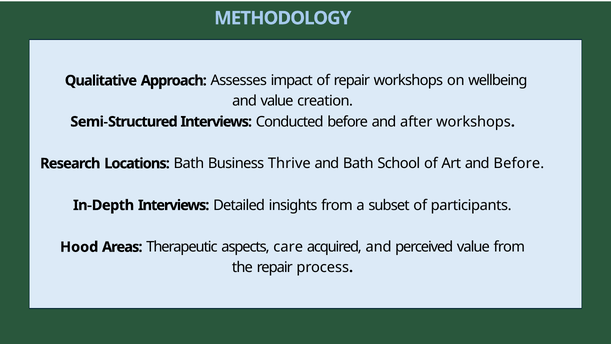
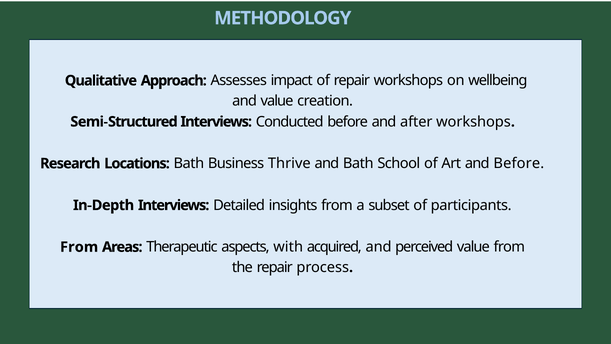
Hood: Hood -> From (79, 247)
care: care -> with (288, 247)
